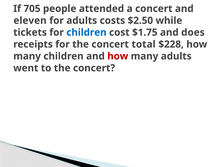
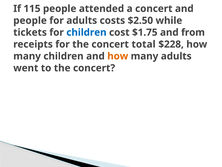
705: 705 -> 115 (32, 9)
eleven: eleven -> people (30, 20)
does: does -> from (193, 32)
how colour: red -> orange (118, 56)
